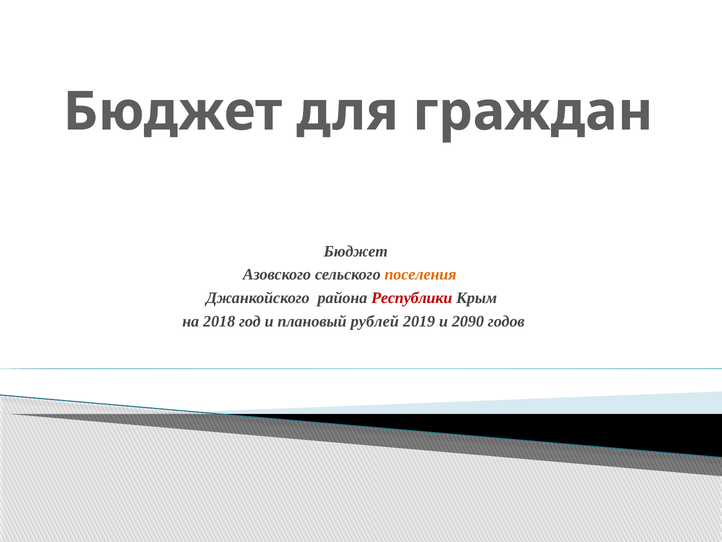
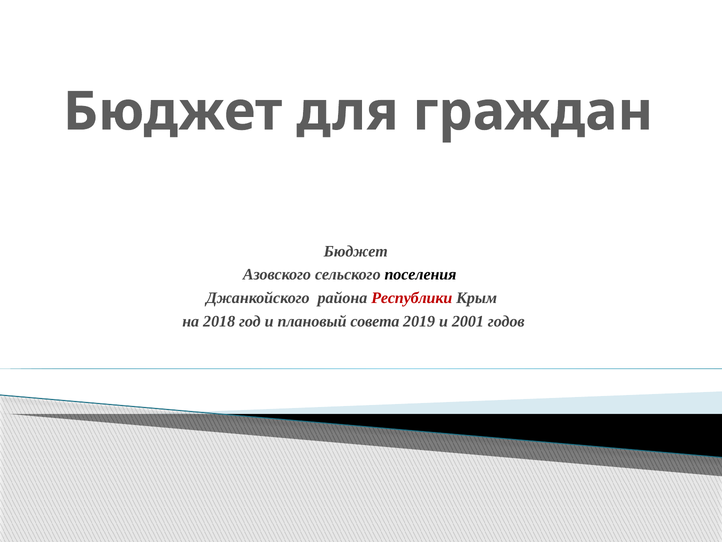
поселения colour: orange -> black (420, 274)
рублей: рублей -> совета (375, 321)
2090: 2090 -> 2001 (468, 321)
